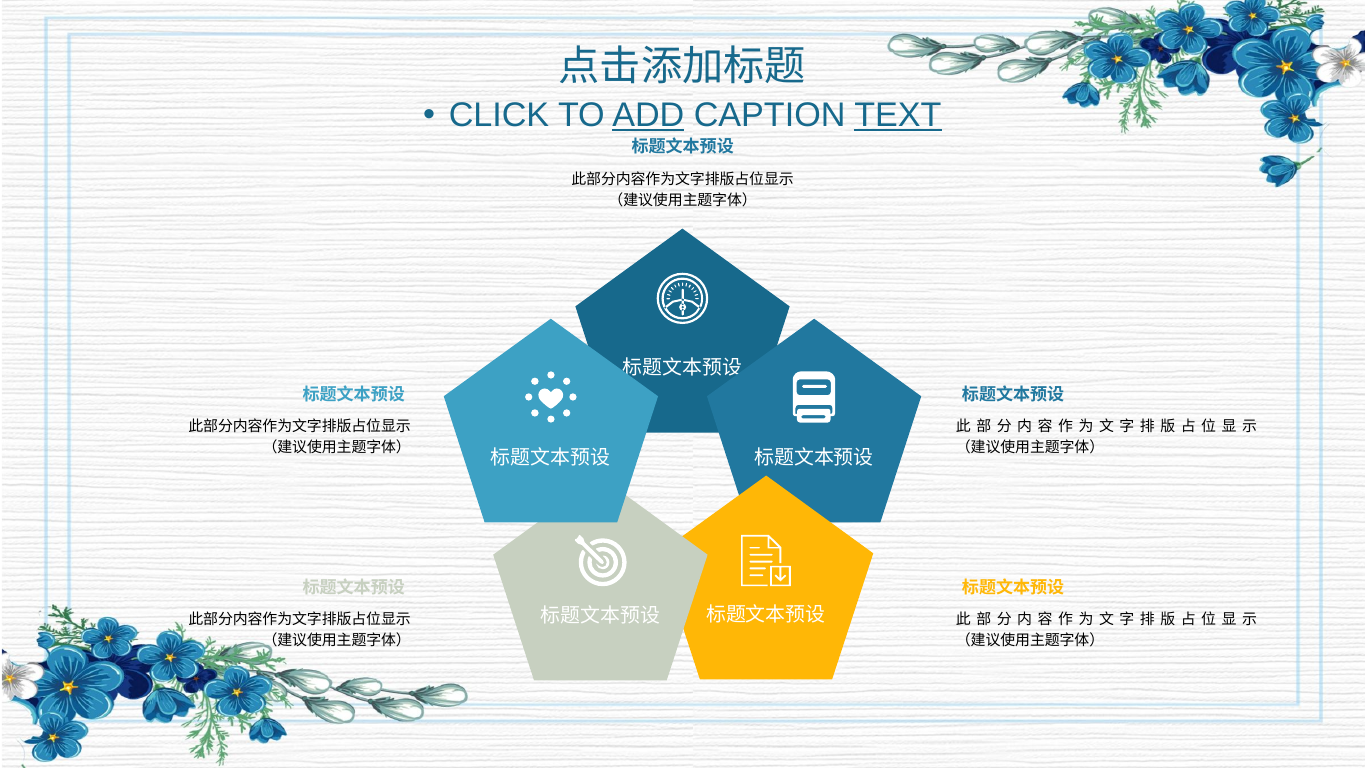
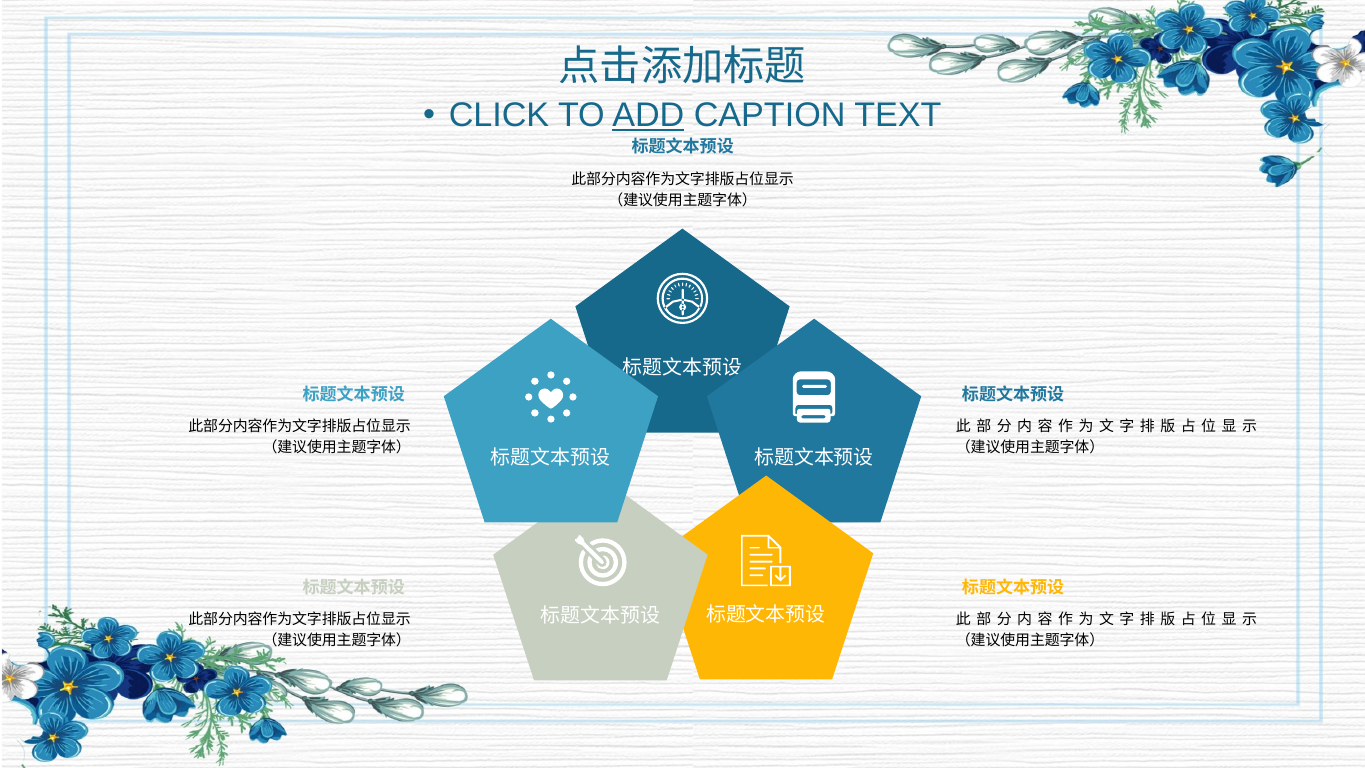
TEXT underline: present -> none (898, 116)
